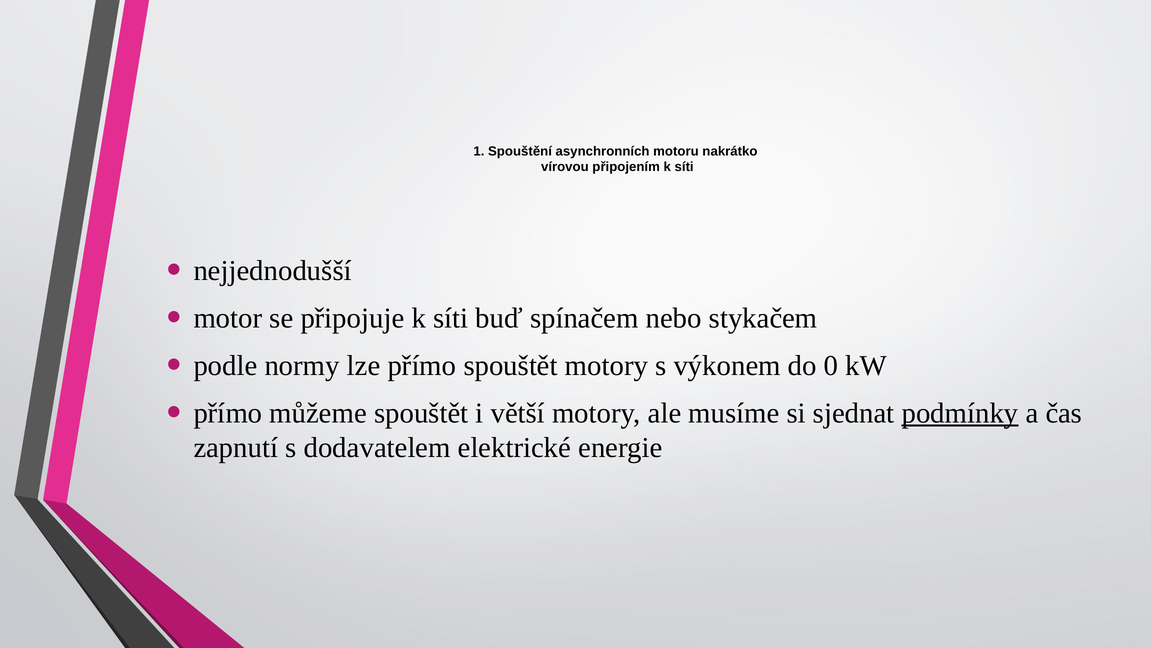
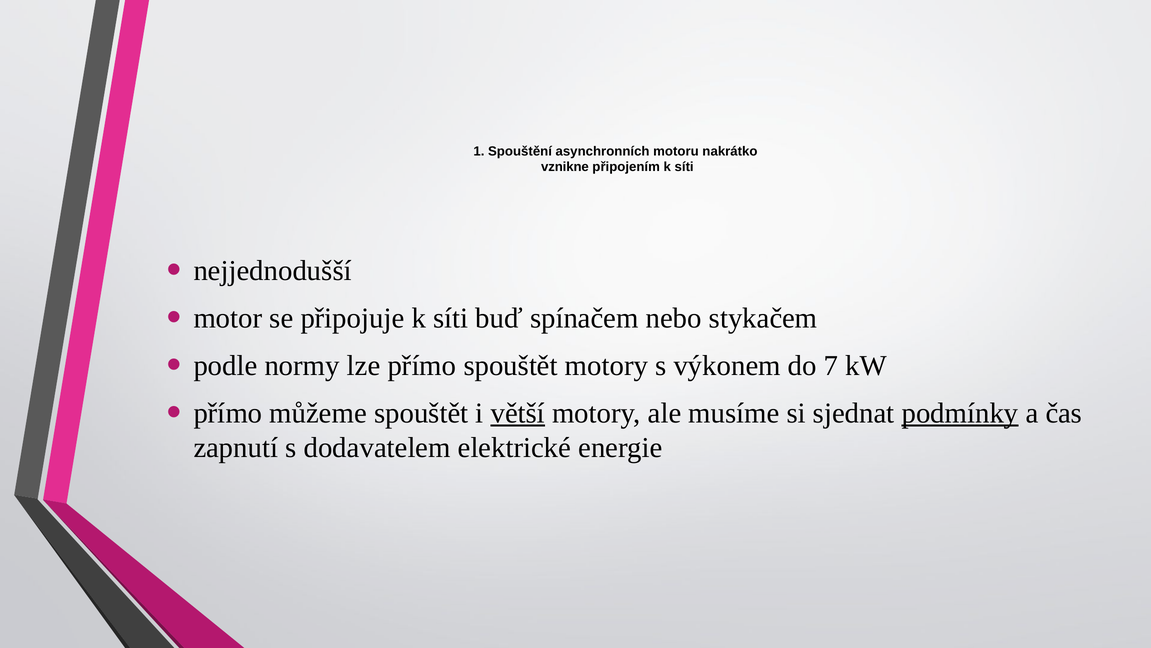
vírovou: vírovou -> vznikne (565, 167)
0: 0 -> 7 (831, 365)
větší underline: none -> present (518, 413)
